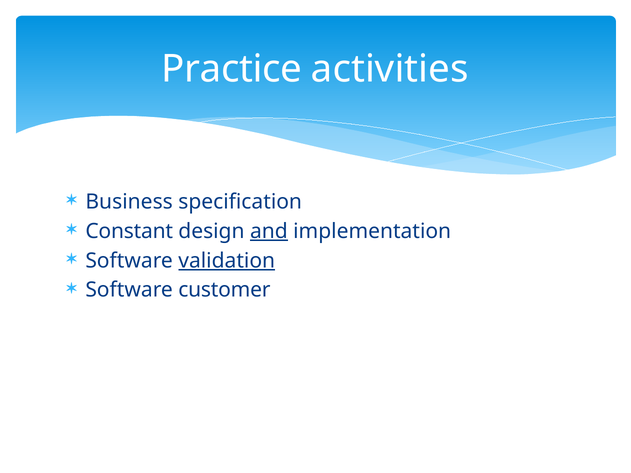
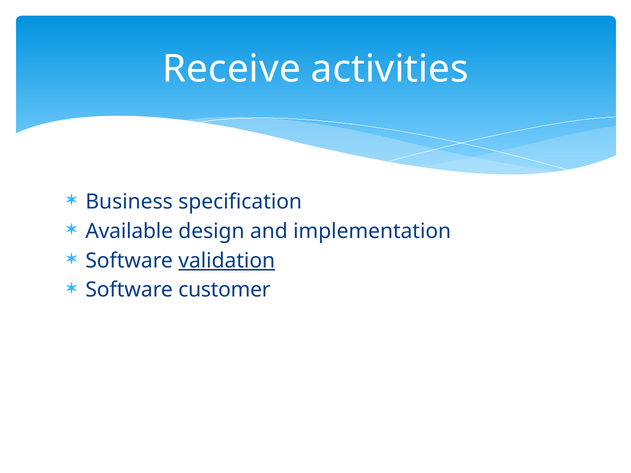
Practice: Practice -> Receive (231, 69)
Constant: Constant -> Available (129, 231)
and underline: present -> none (269, 231)
